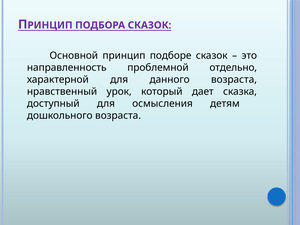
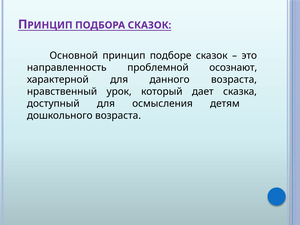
отдельно: отдельно -> осознают (233, 68)
